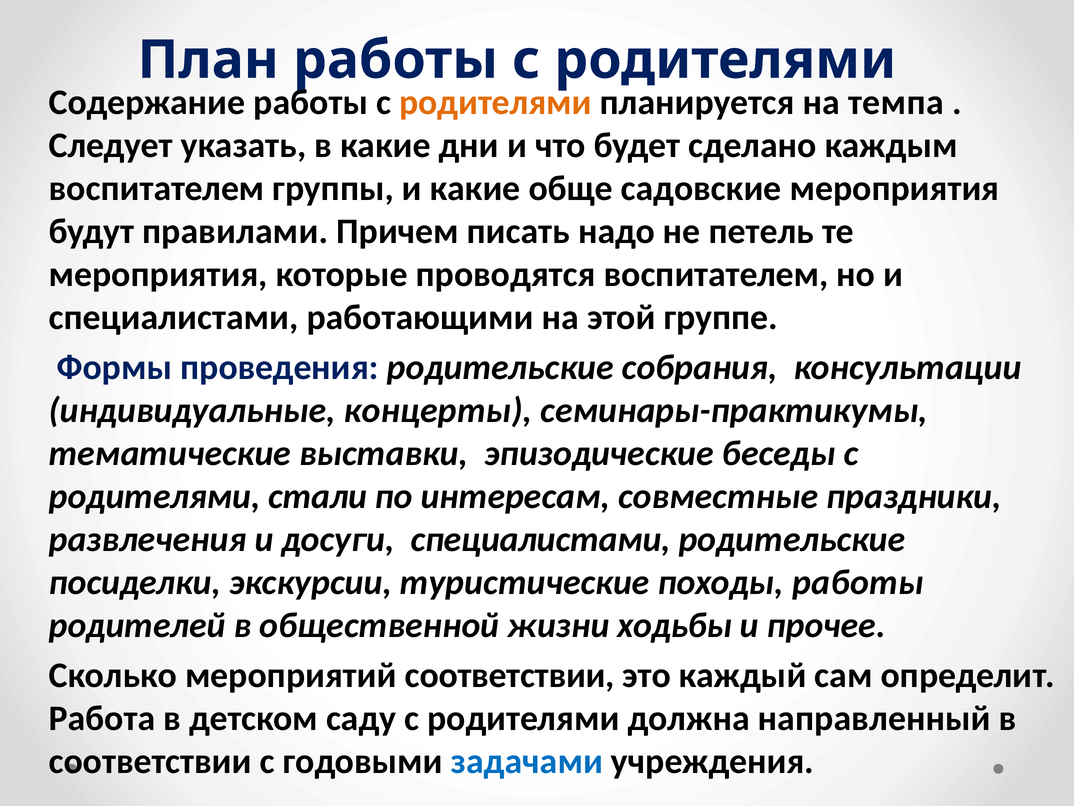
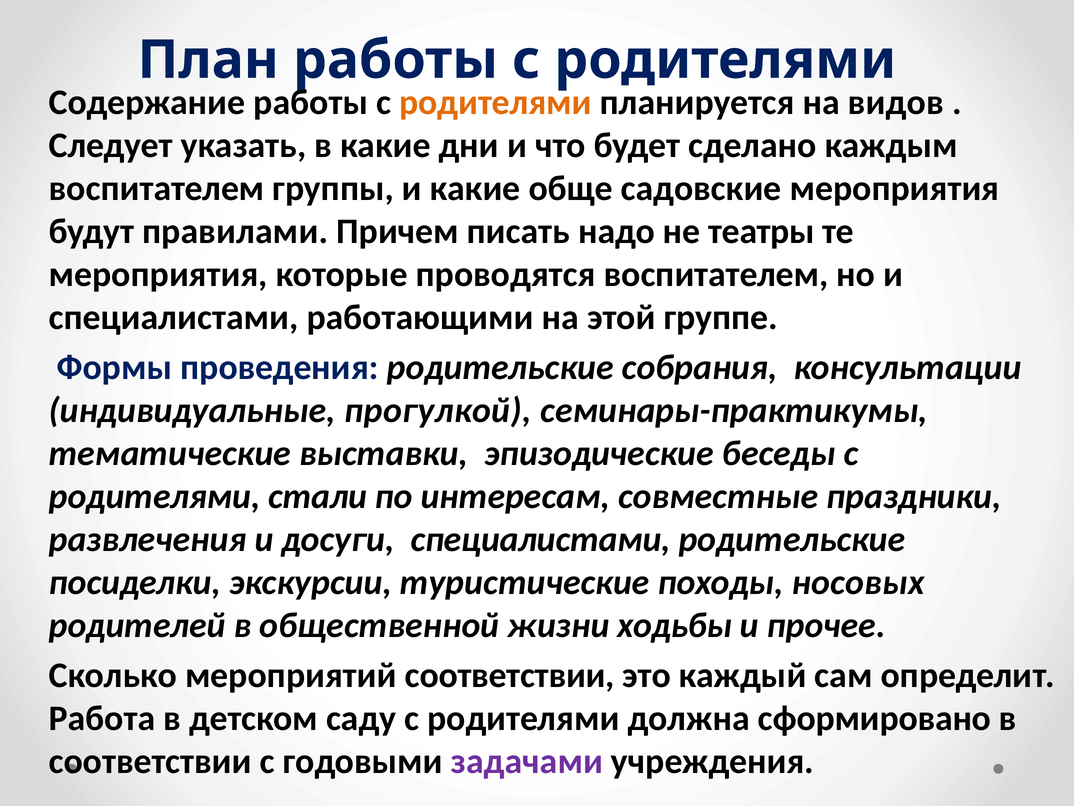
темпа: темпа -> видов (896, 102)
петель: петель -> театры (762, 231)
концерты: концерты -> прогулкой (438, 410)
походы работы: работы -> носовых (858, 582)
направленный: направленный -> сформировано (875, 718)
задачами colour: blue -> purple (527, 761)
